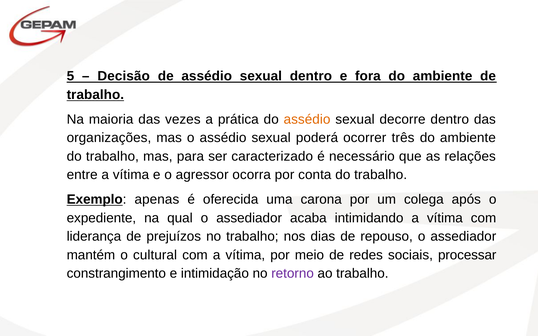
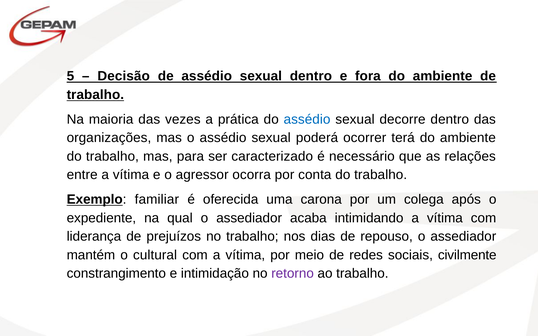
assédio colour: orange -> blue (307, 119)
três: três -> terá (403, 138)
apenas: apenas -> familiar (157, 200)
processar: processar -> civilmente (467, 255)
